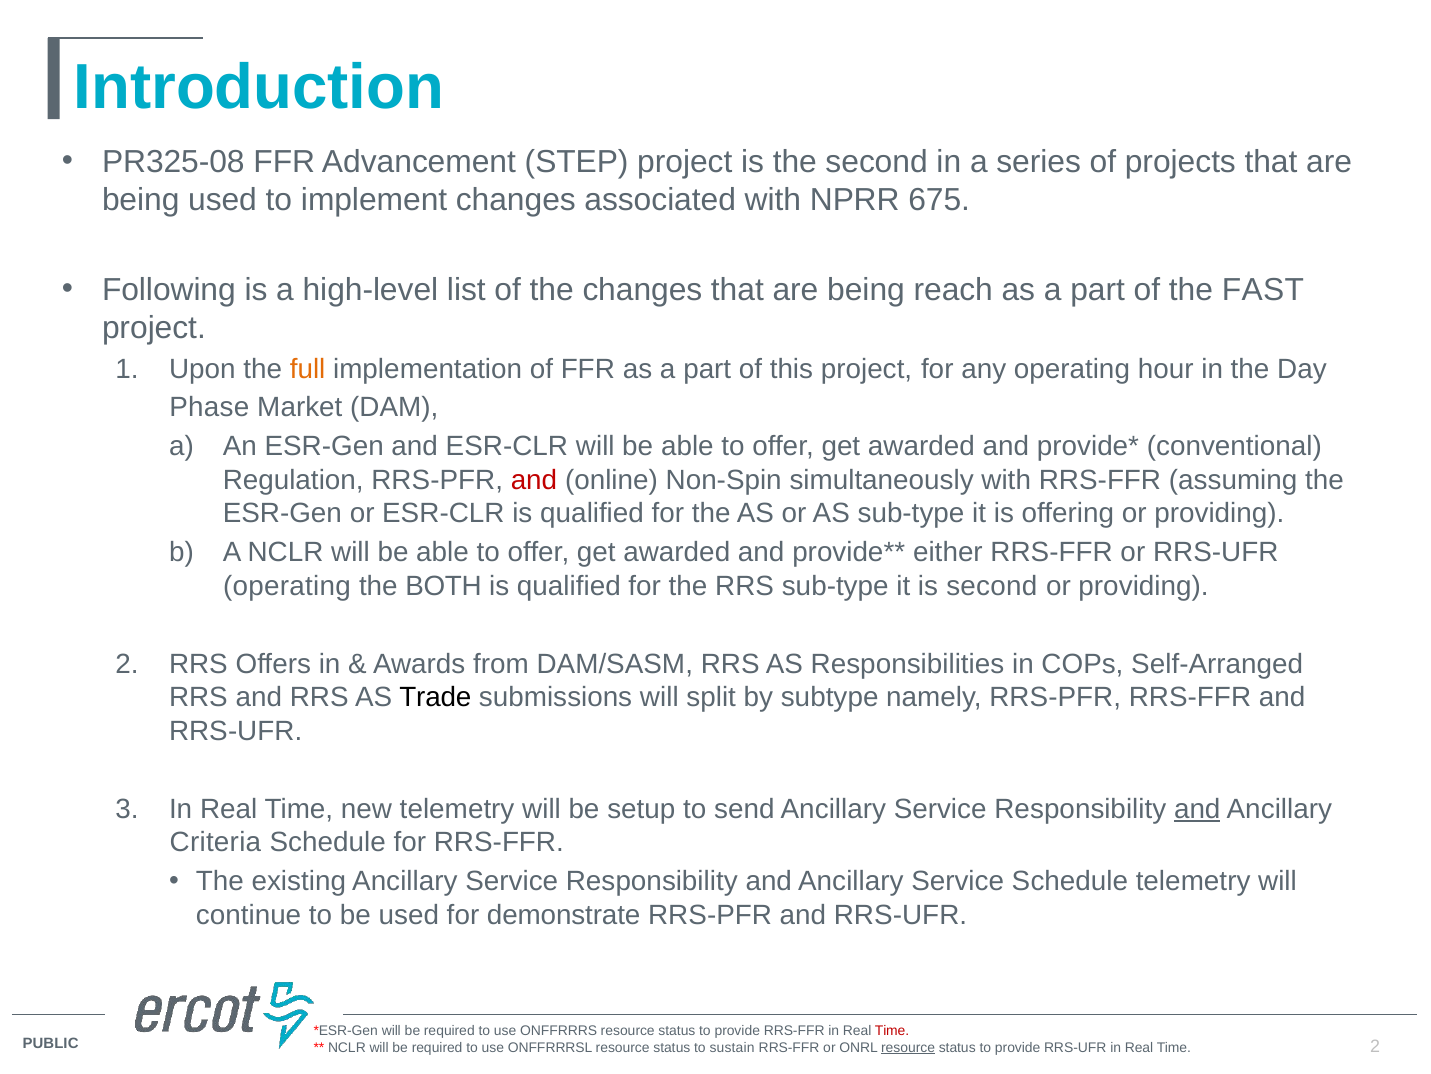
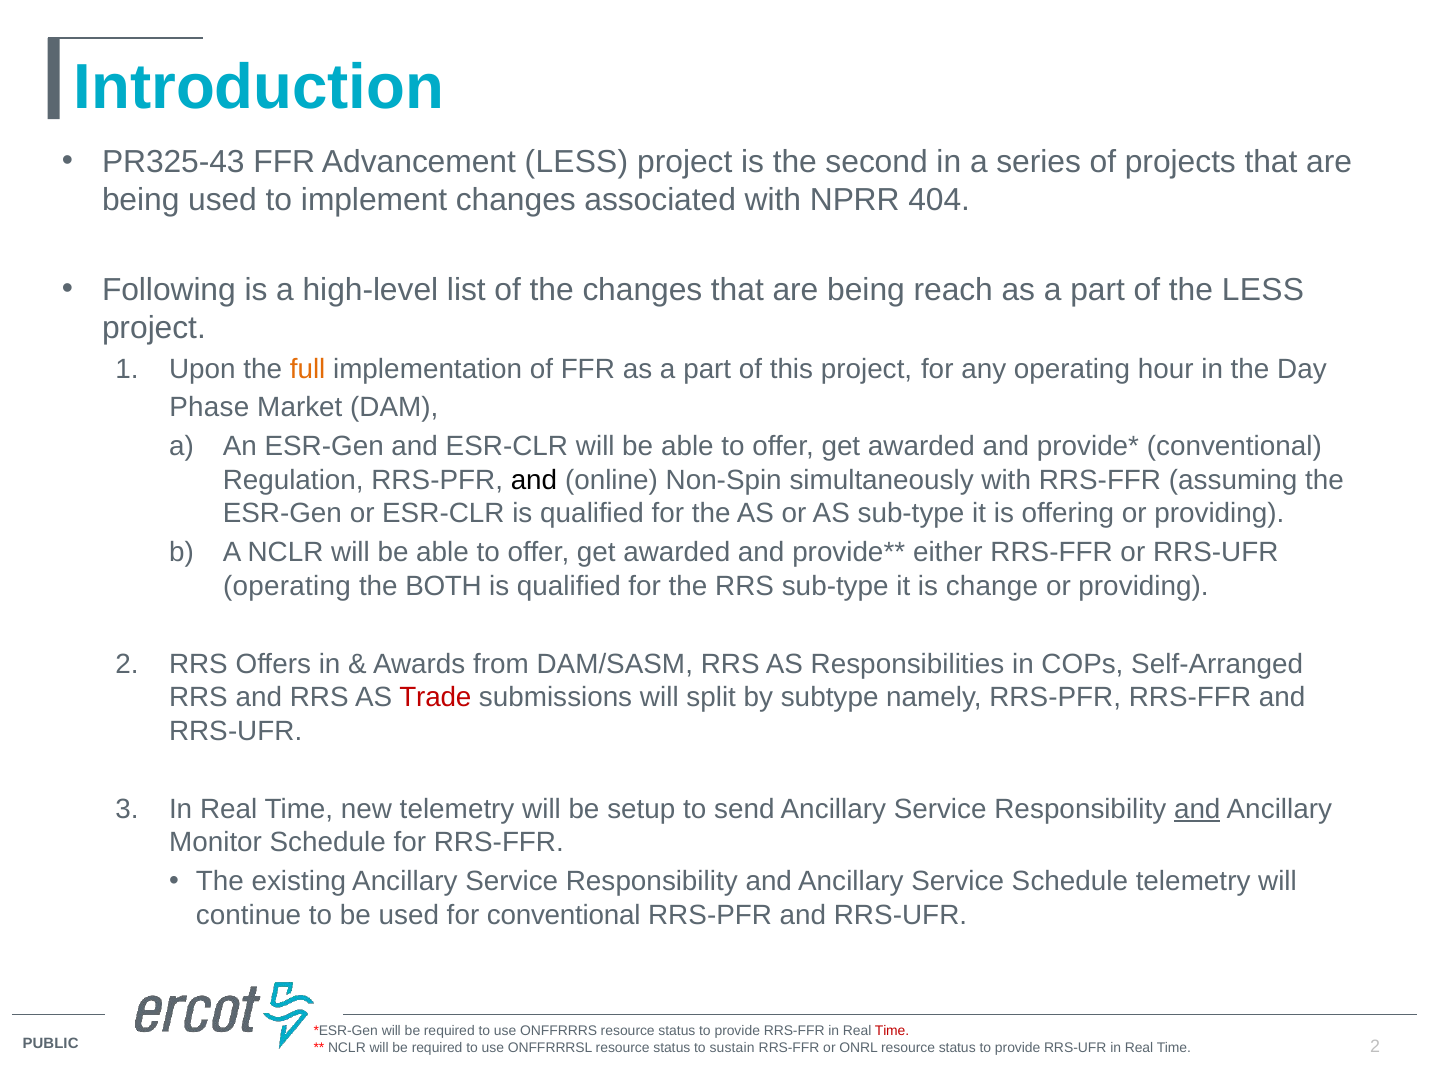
PR325-08: PR325-08 -> PR325-43 (173, 162)
Advancement STEP: STEP -> LESS (576, 162)
675: 675 -> 404 (939, 200)
the FAST: FAST -> LESS (1263, 289)
and colour: red -> black (534, 480)
is second: second -> change (992, 586)
Trade colour: black -> red (435, 697)
Criteria: Criteria -> Monitor (216, 842)
for demonstrate: demonstrate -> conventional (564, 914)
resource underline: present -> none (908, 1047)
